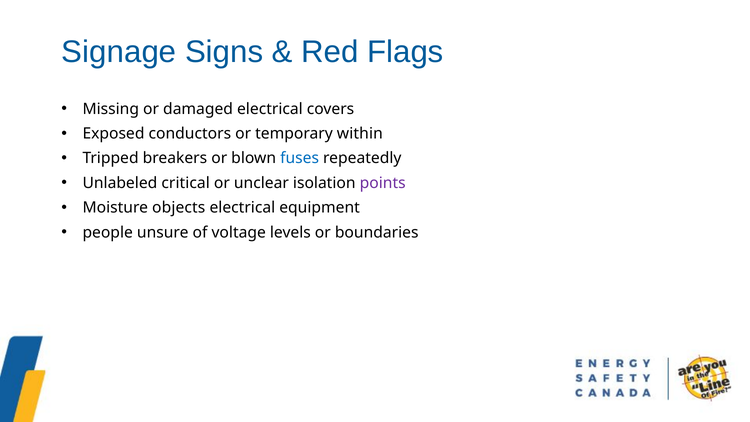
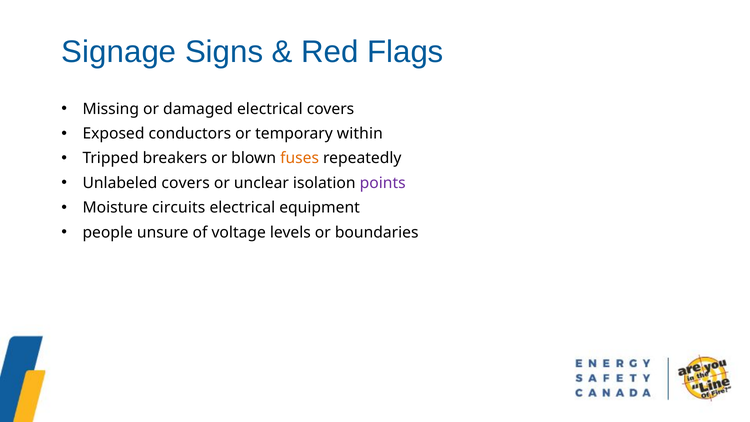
fuses colour: blue -> orange (300, 158)
Unlabeled critical: critical -> covers (186, 183)
objects: objects -> circuits (179, 208)
